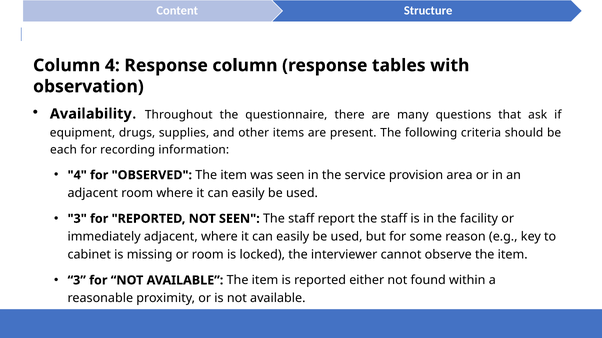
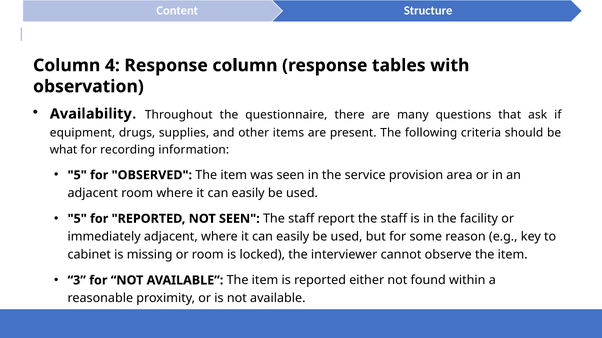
each: each -> what (64, 150)
4: 4 -> 5 (77, 175)
3: 3 -> 5 (77, 219)
